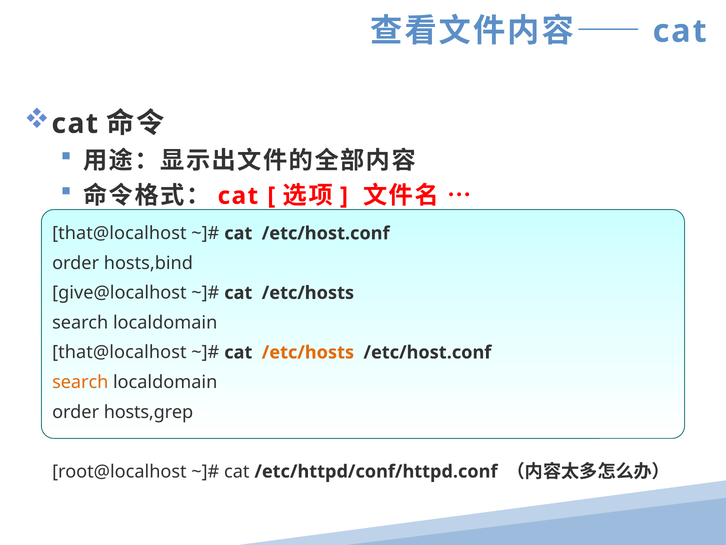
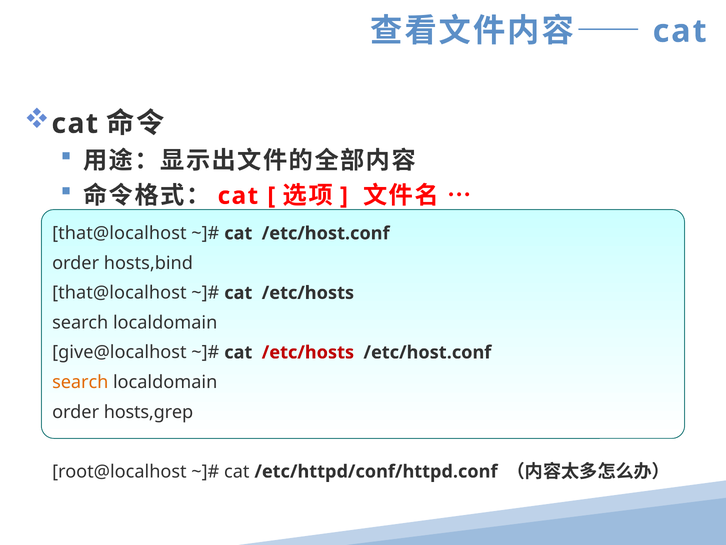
give@localhost: give@localhost -> that@localhost (119, 293)
that@localhost: that@localhost -> give@localhost (119, 352)
/etc/hosts colour: orange -> red (308, 352)
